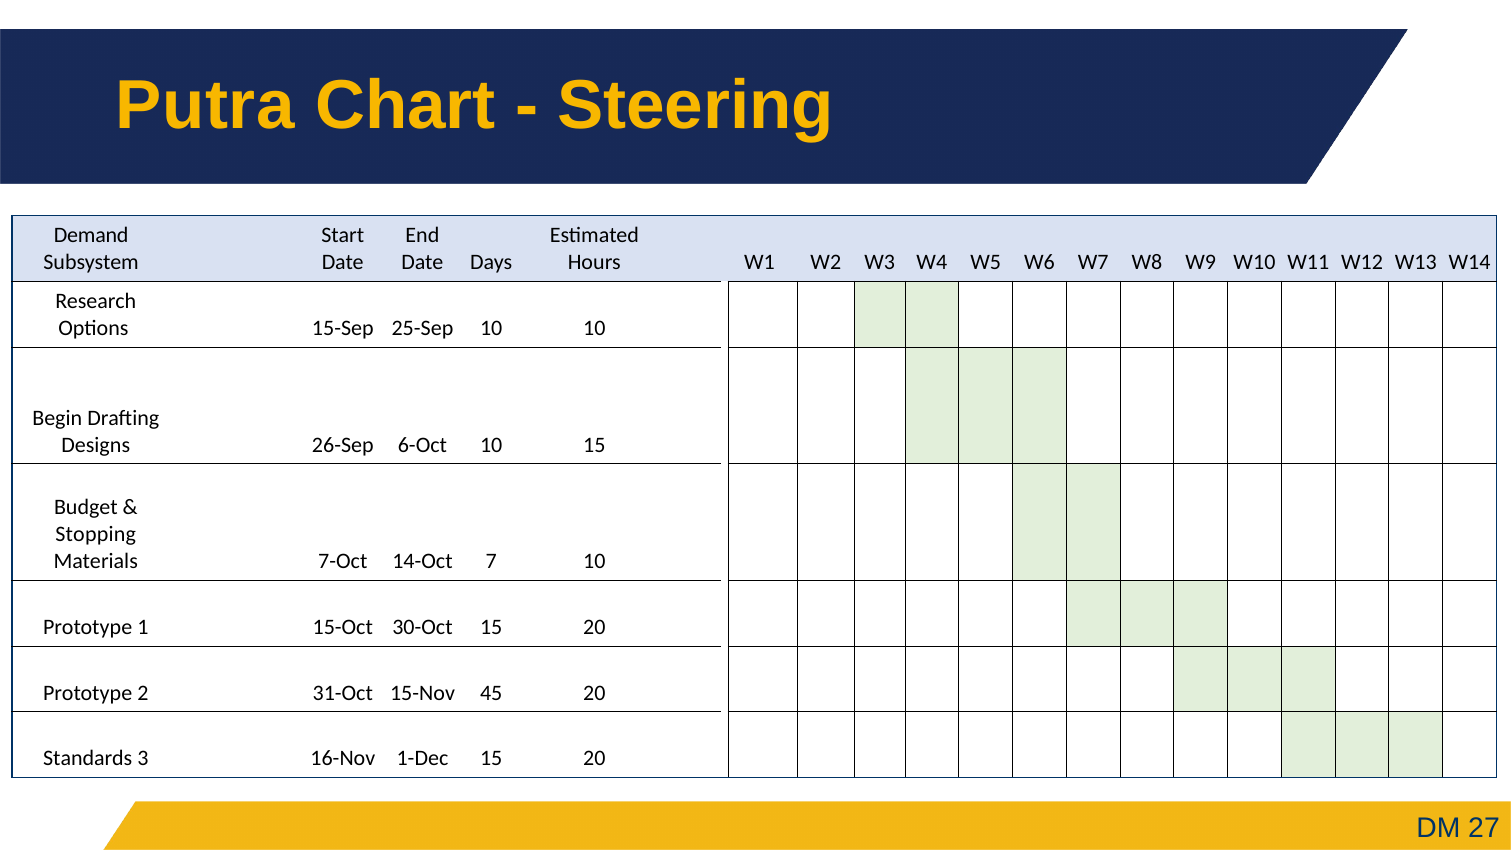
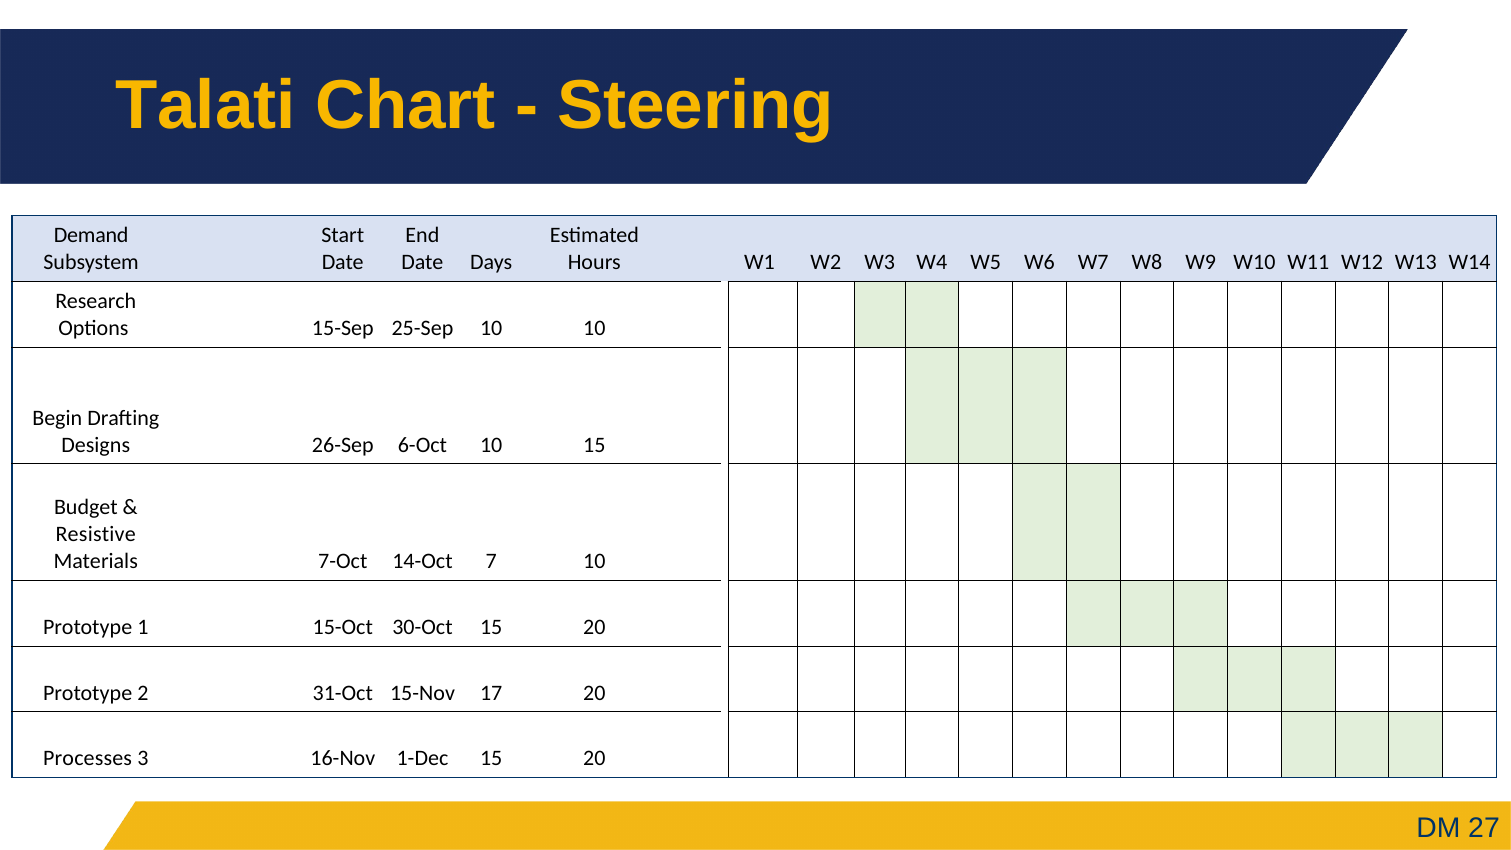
Putra: Putra -> Talati (206, 105)
Stopping: Stopping -> Resistive (96, 534)
45: 45 -> 17 (491, 693)
Standards: Standards -> Processes (88, 759)
